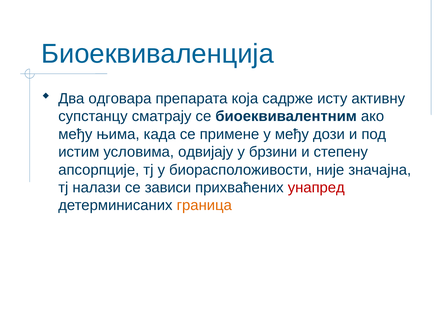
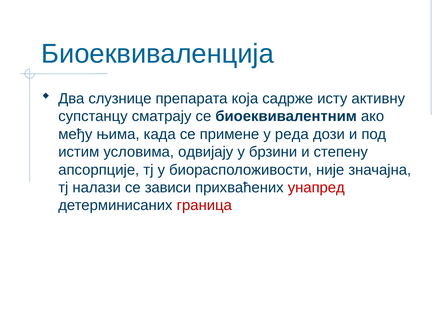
одговара: одговара -> слузнице (120, 99)
у међу: међу -> реда (292, 134)
граница colour: orange -> red (204, 206)
